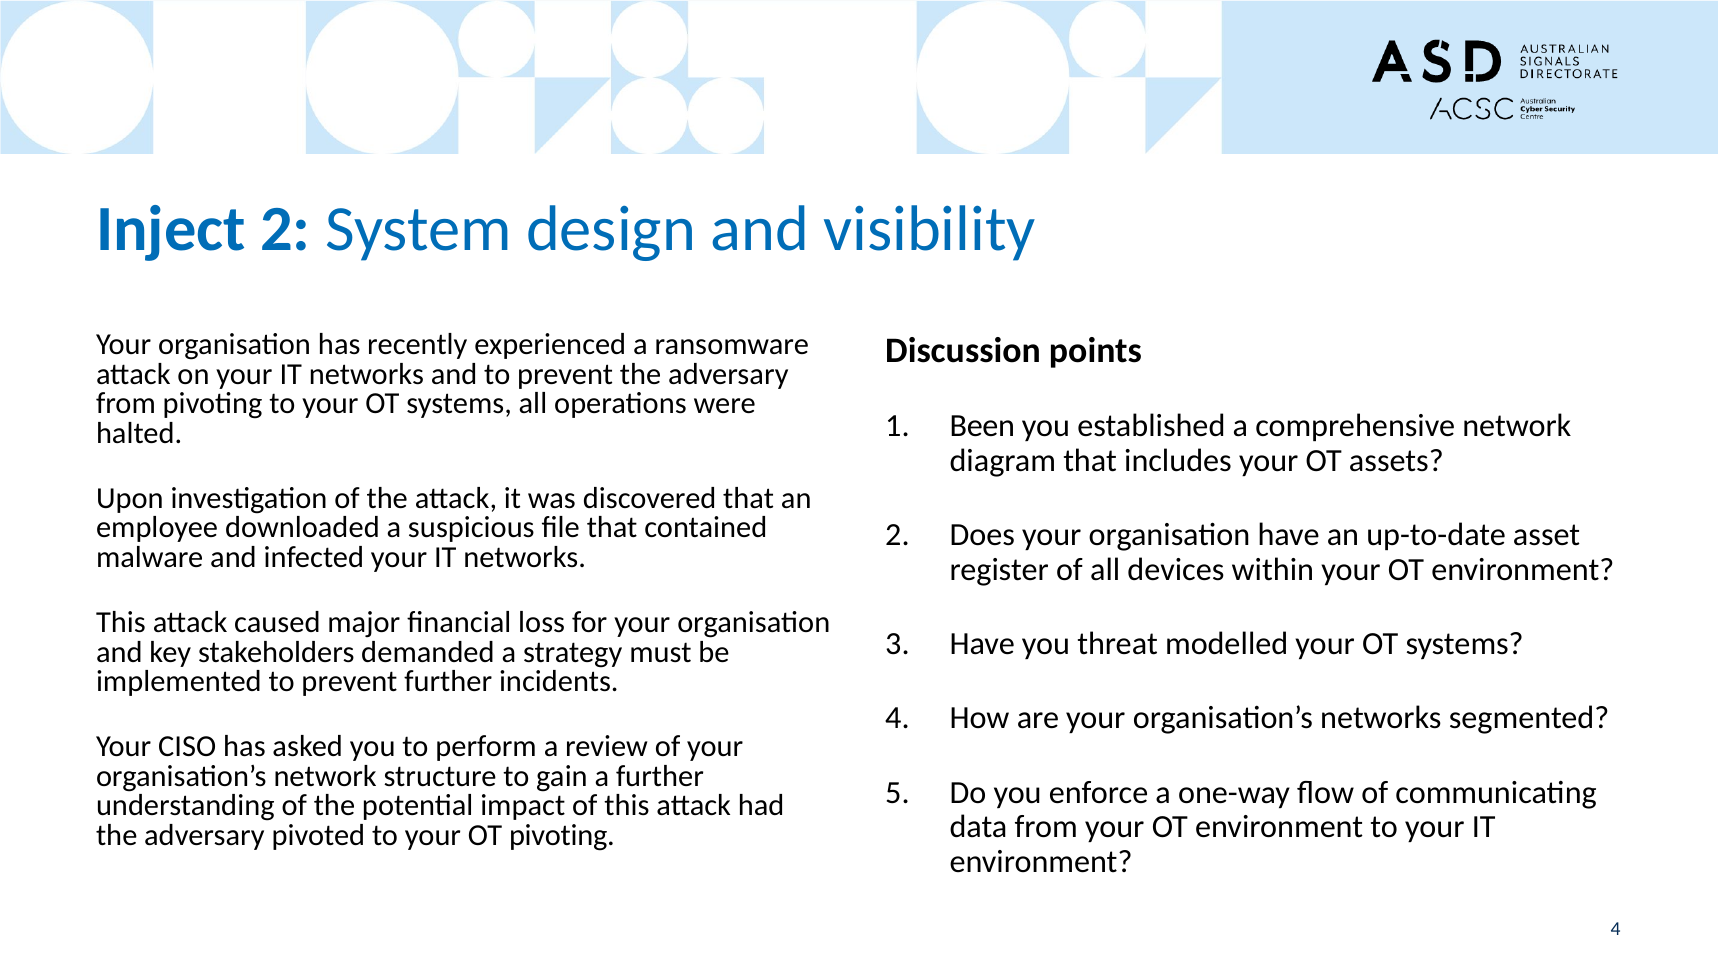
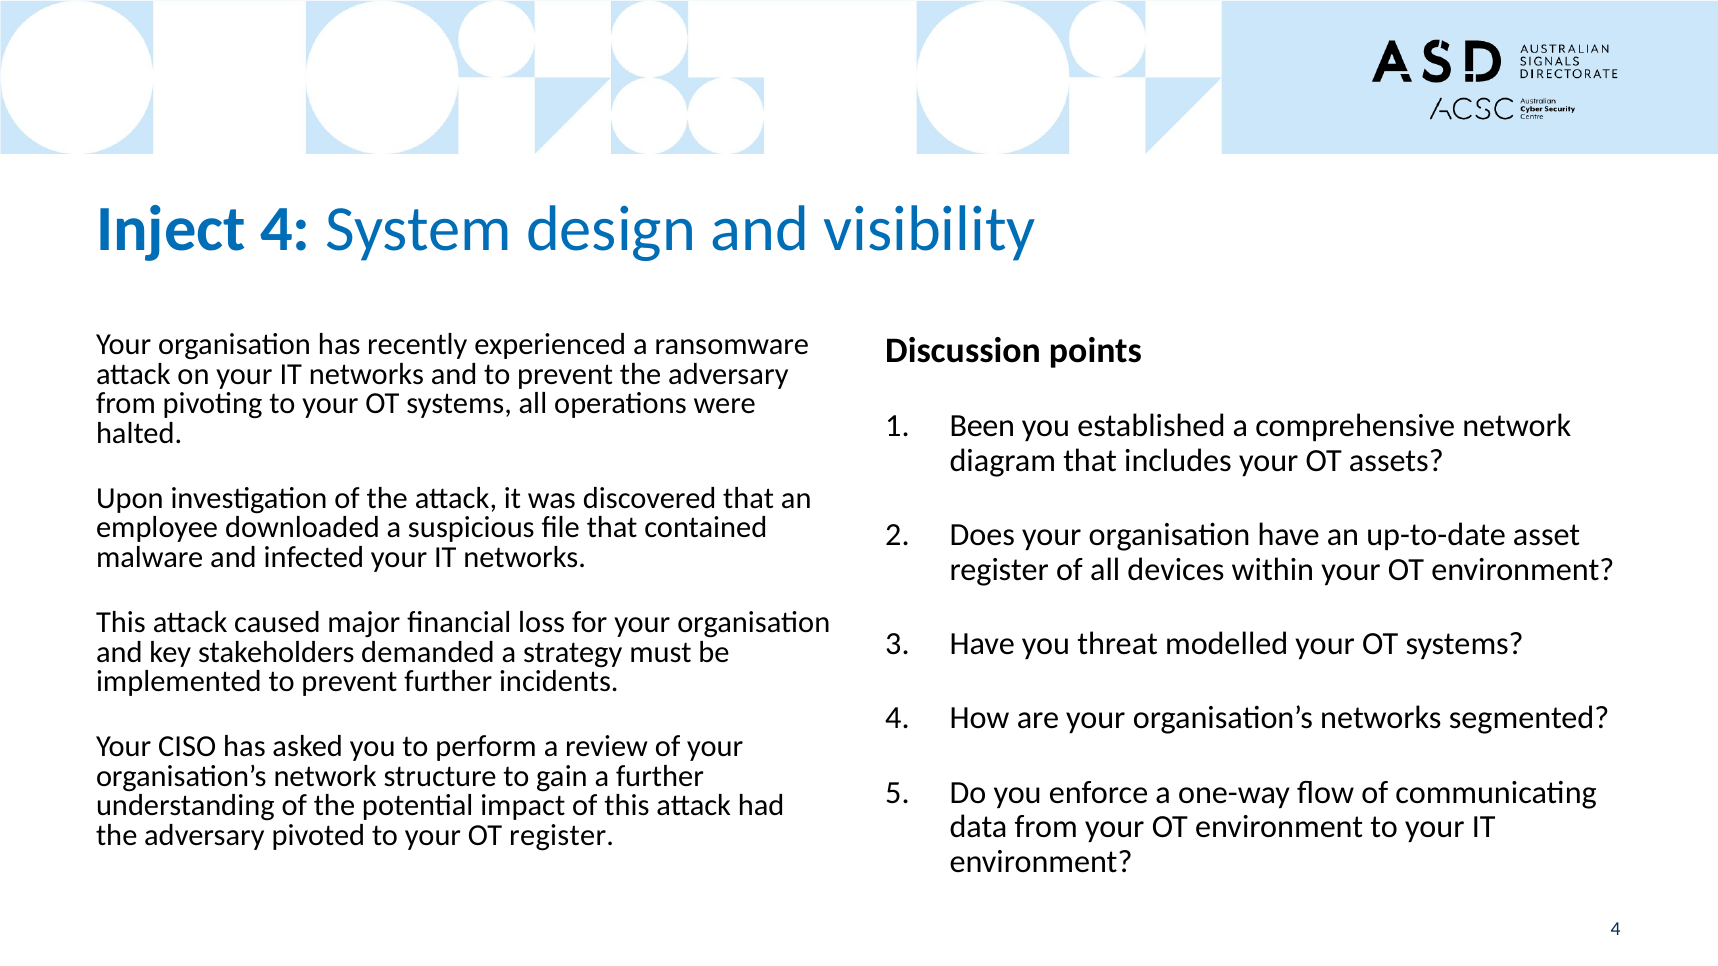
Inject 2: 2 -> 4 (285, 229)
OT pivoting: pivoting -> register (562, 835)
